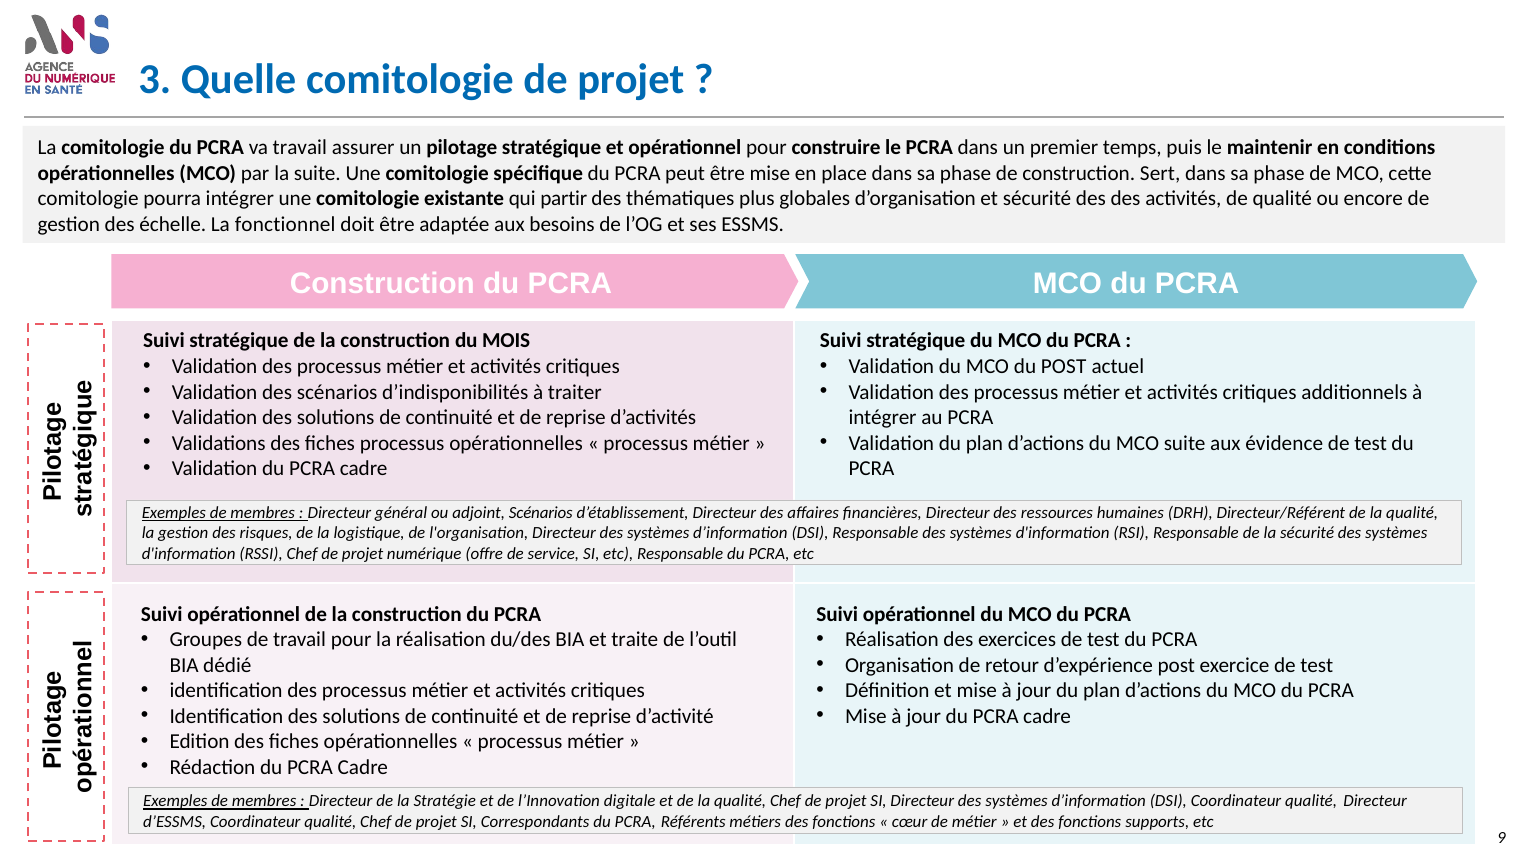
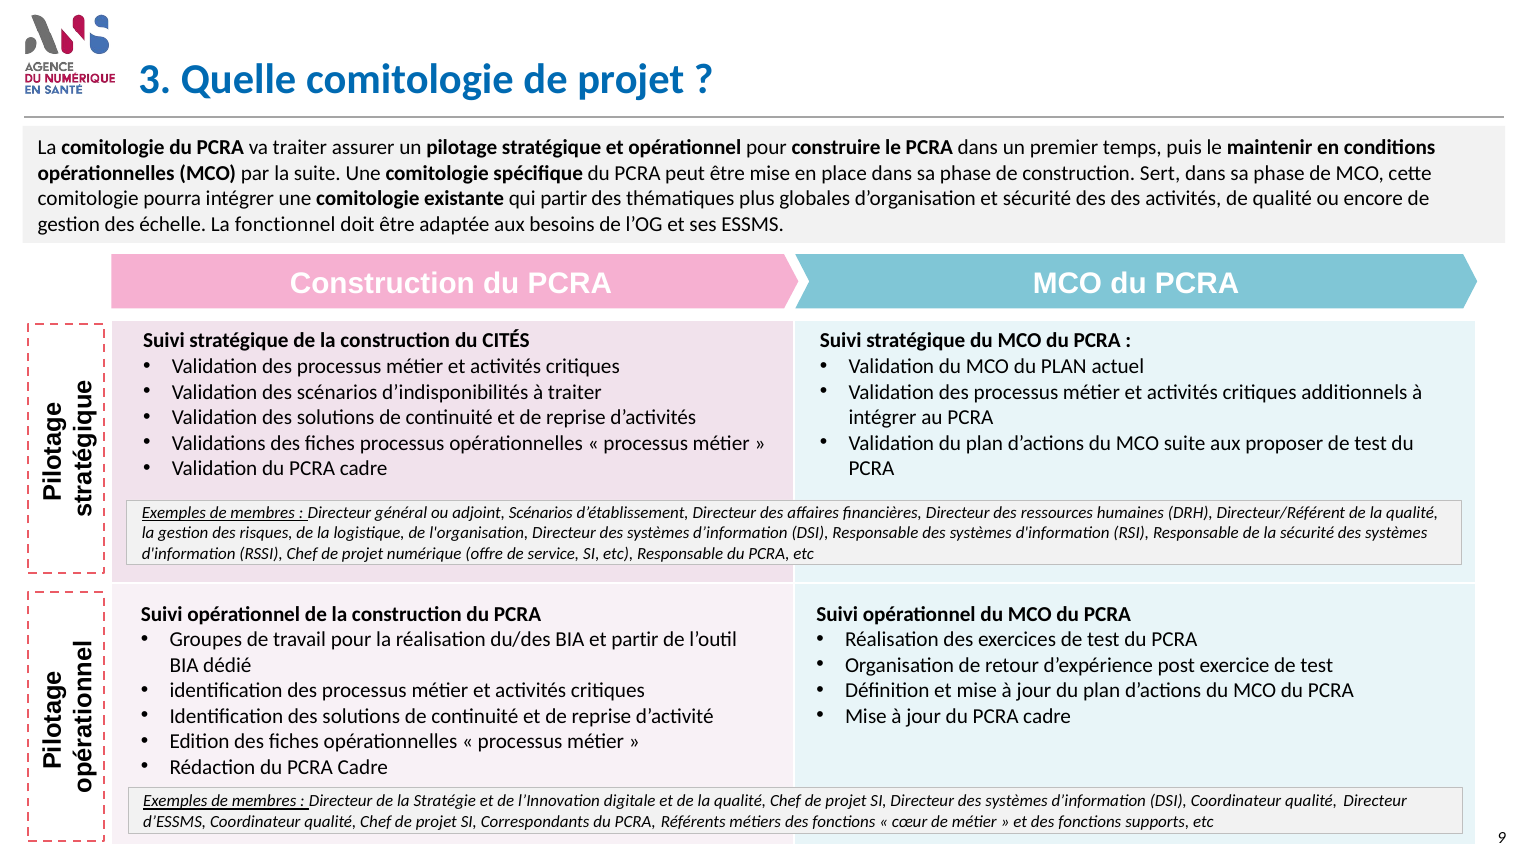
va travail: travail -> traiter (300, 147)
MOIS: MOIS -> CITÉS (506, 341)
MCO du POST: POST -> PLAN (1064, 366)
évidence: évidence -> proposer (1284, 443)
et traite: traite -> partir (635, 639)
